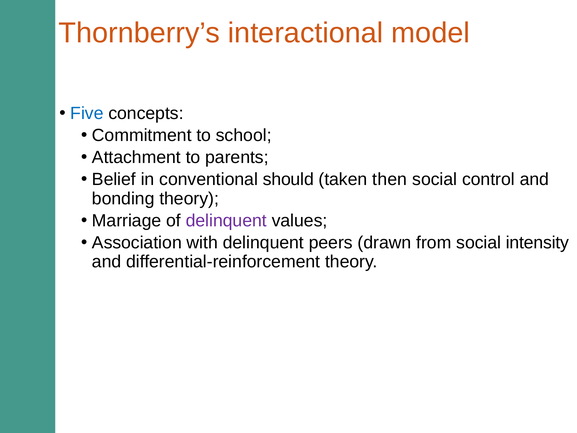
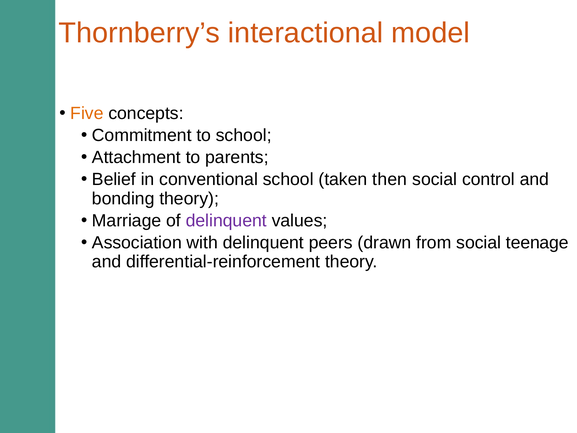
Five colour: blue -> orange (87, 113)
conventional should: should -> school (288, 179)
intensity: intensity -> teenage (537, 242)
